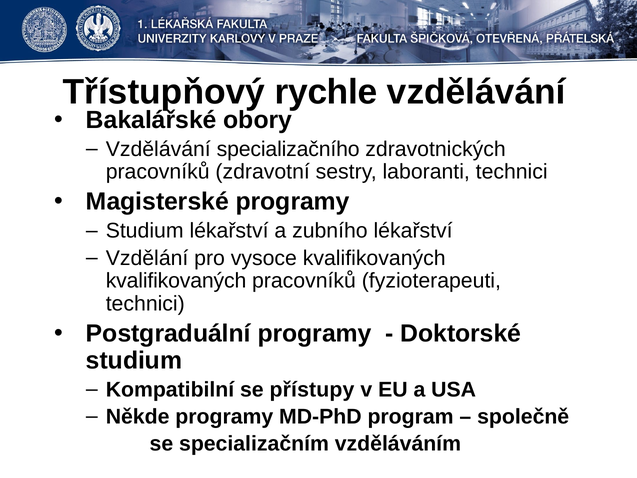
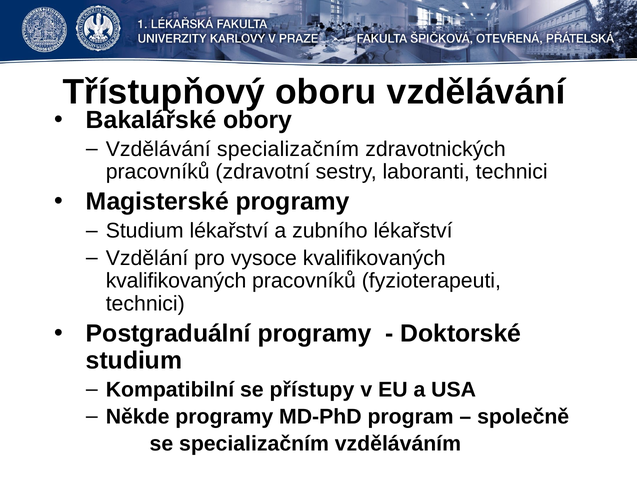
rychle: rychle -> oboru (326, 92)
Vzdělávání specializačního: specializačního -> specializačním (288, 149)
